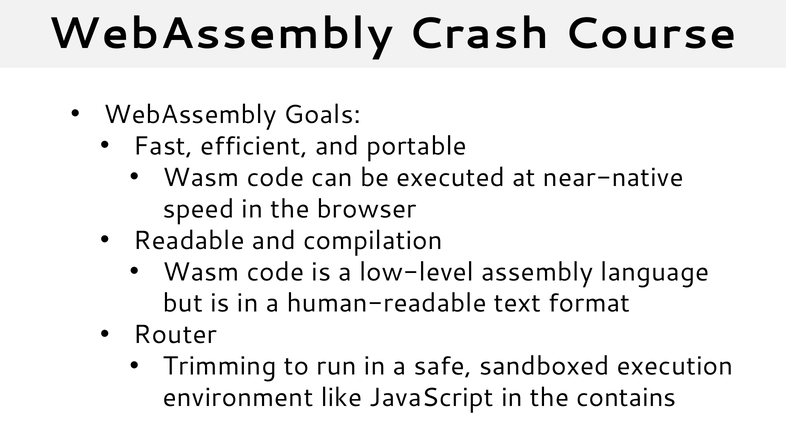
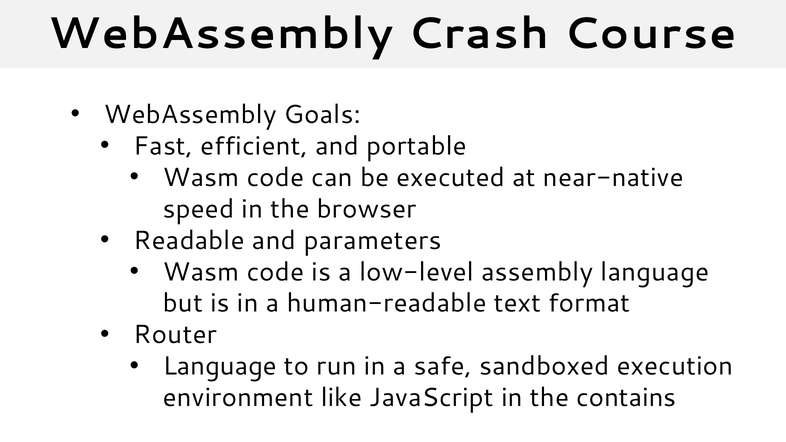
compilation: compilation -> parameters (373, 241)
Trimming: Trimming -> Language (220, 366)
